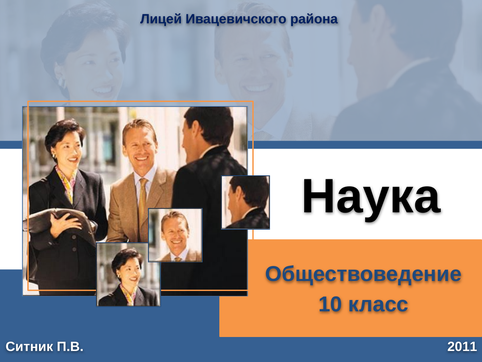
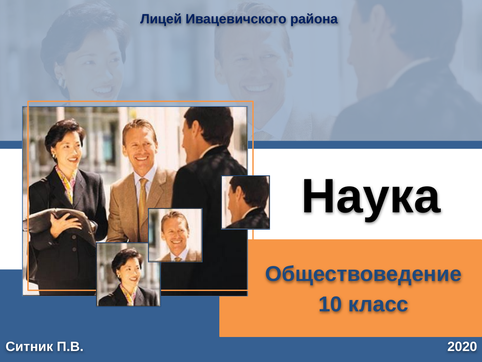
2011: 2011 -> 2020 (462, 346)
